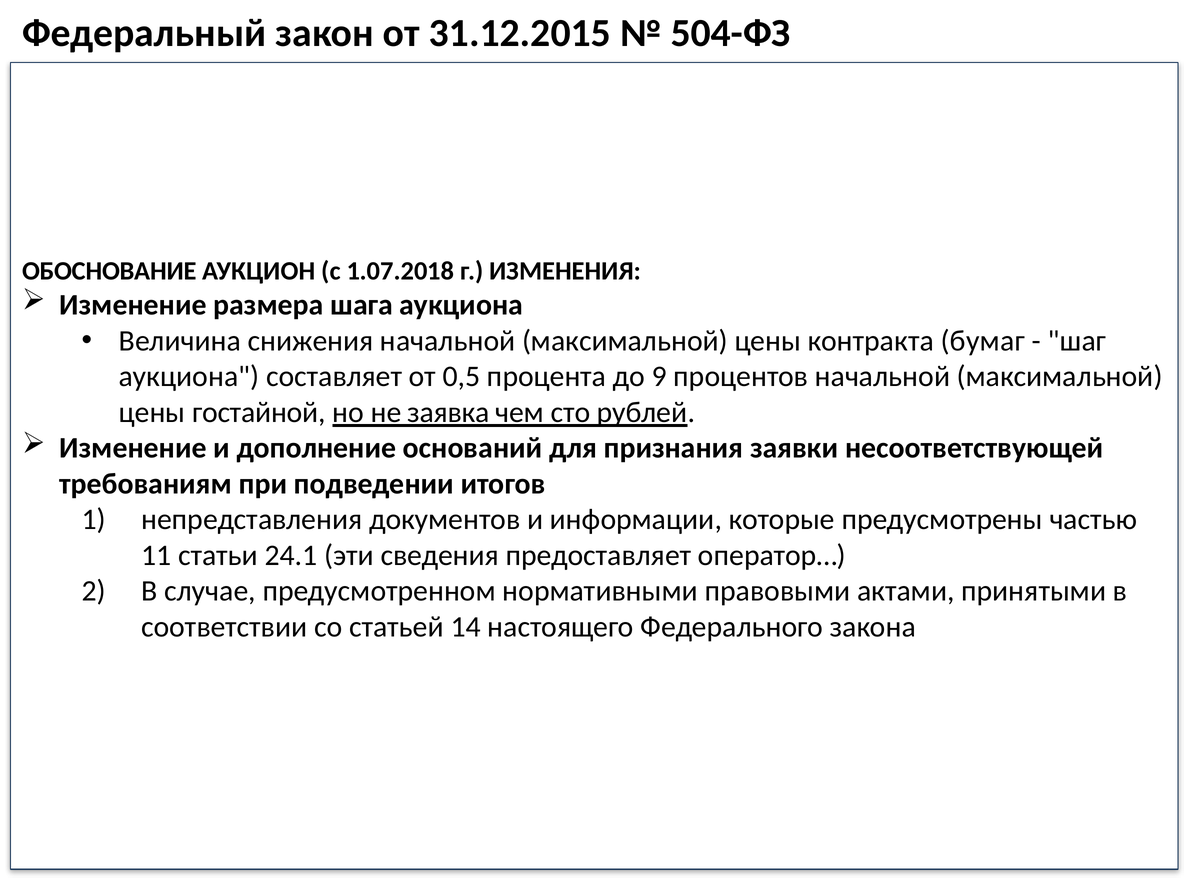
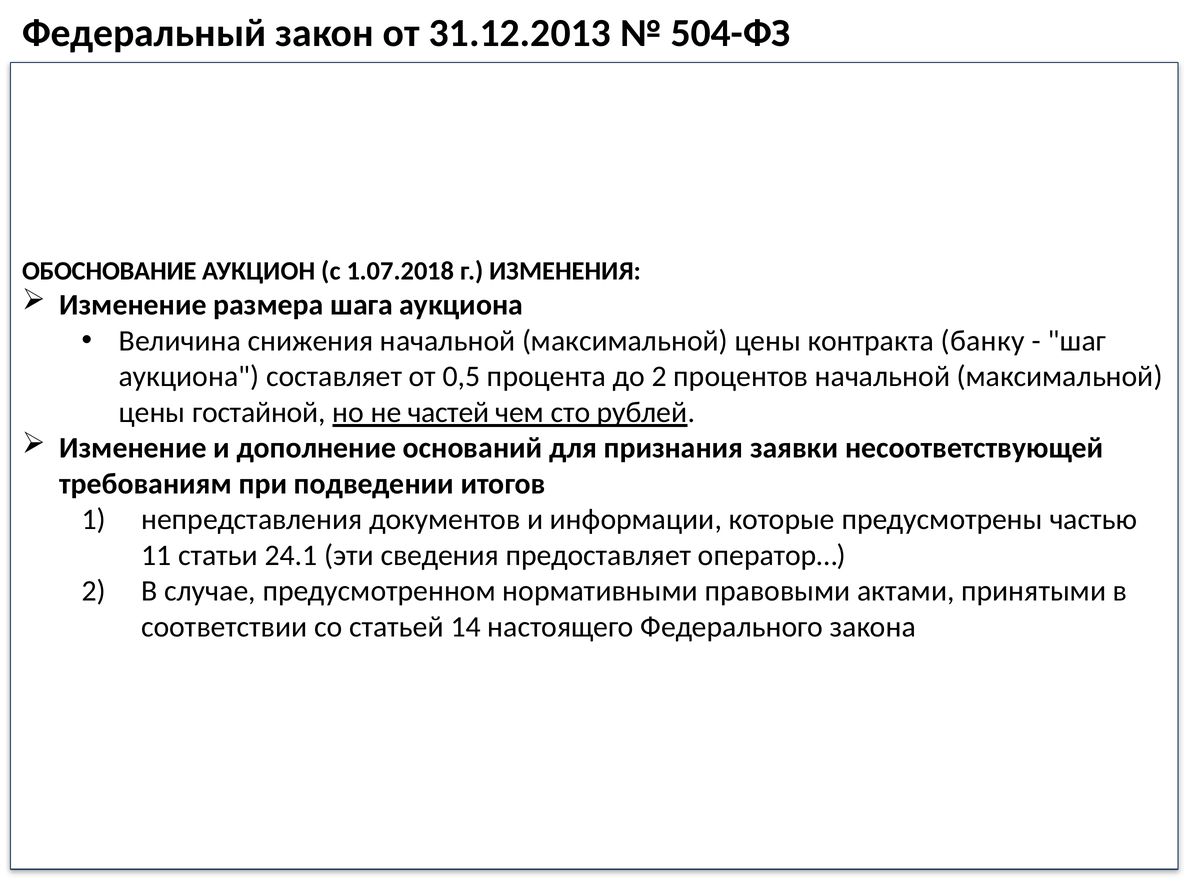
31.12.2015: 31.12.2015 -> 31.12.2013 (520, 33)
бумаг: бумаг -> банку (983, 341)
до 9: 9 -> 2 (659, 377)
заявка: заявка -> частей (448, 412)
